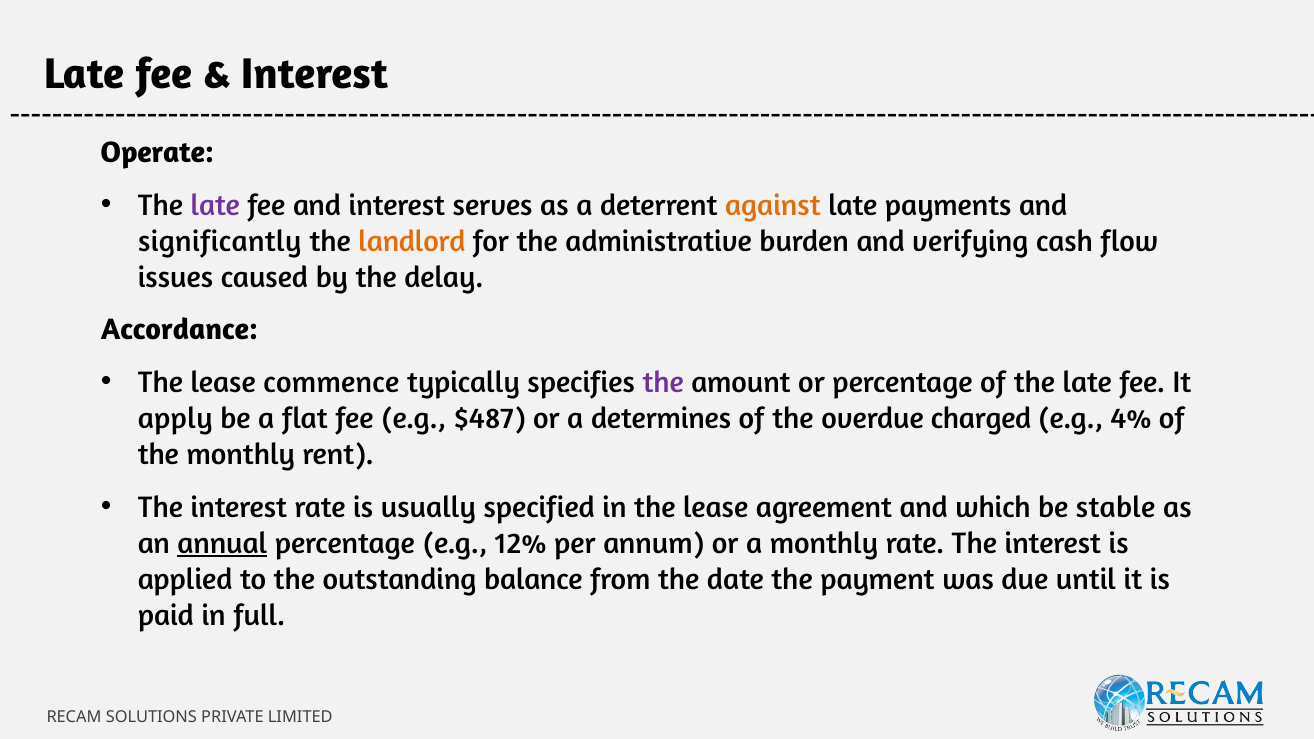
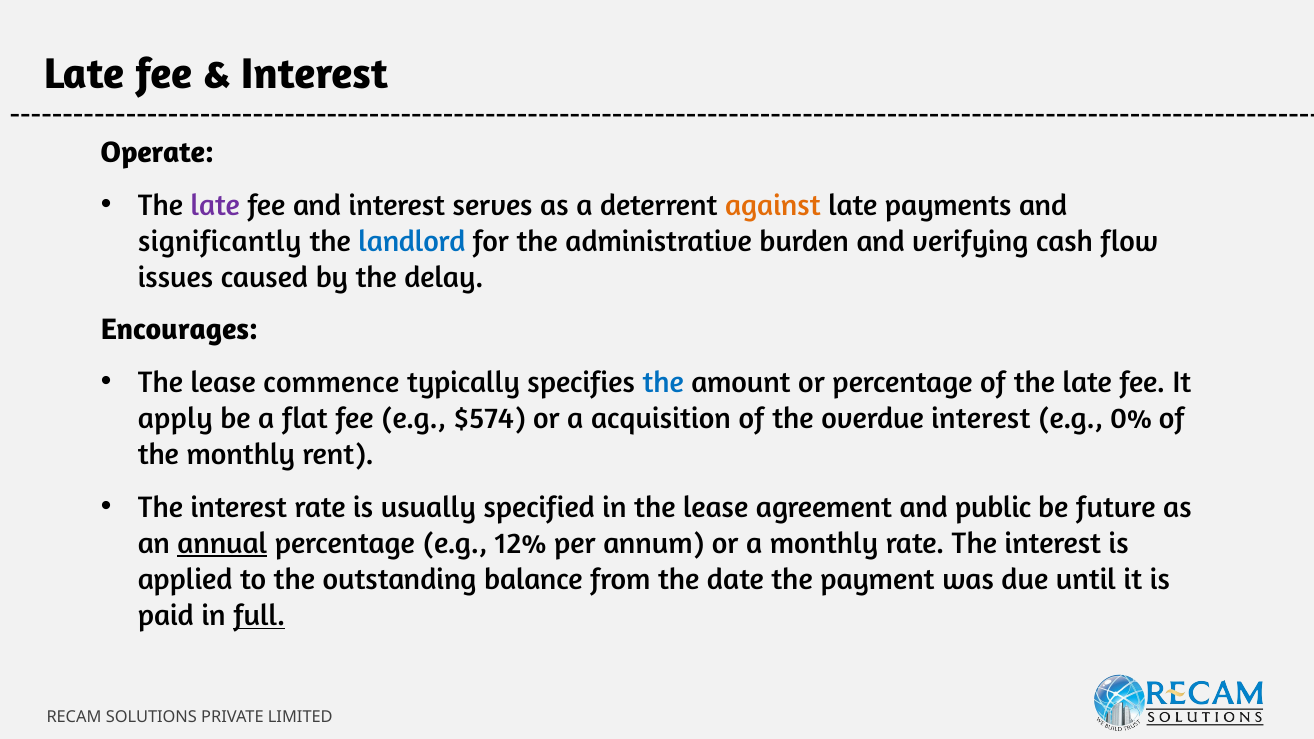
landlord colour: orange -> blue (412, 241)
Accordance: Accordance -> Encourages (179, 330)
the colour: purple -> blue (663, 383)
$487: $487 -> $574 (490, 419)
determines: determines -> acquisition (661, 419)
overdue charged: charged -> interest (981, 419)
4%: 4% -> 0% (1131, 419)
which: which -> public (993, 507)
stable: stable -> future (1116, 507)
full underline: none -> present (259, 616)
